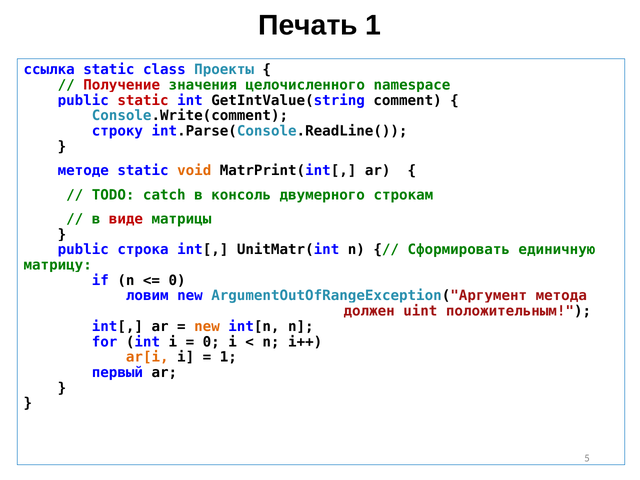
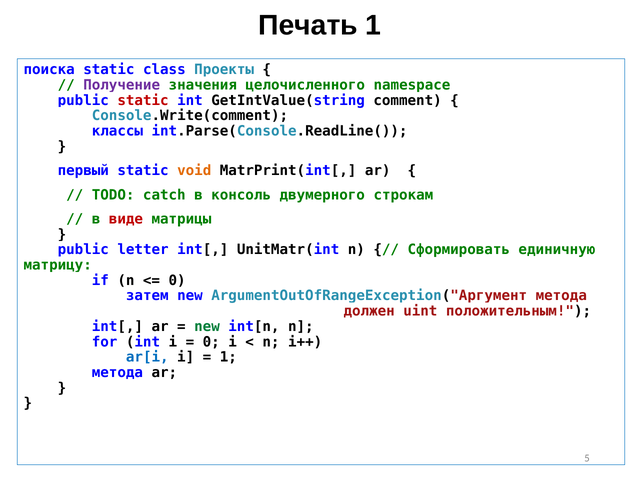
ссылка: ссылка -> поиска (49, 70)
Получение colour: red -> purple (122, 85)
строку: строку -> классы (117, 131)
методе: методе -> первый (83, 171)
строка: строка -> letter (143, 250)
ловим: ловим -> затем (147, 296)
new colour: orange -> green (207, 326)
ar[i colour: orange -> blue (147, 357)
первый: первый -> метода (117, 373)
